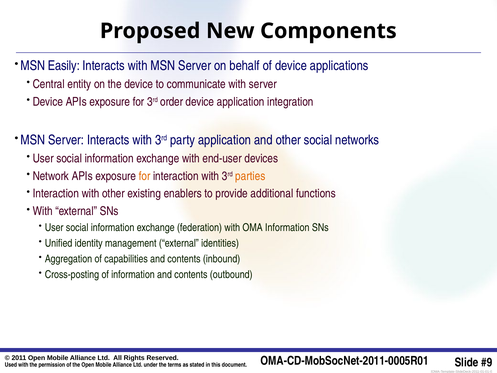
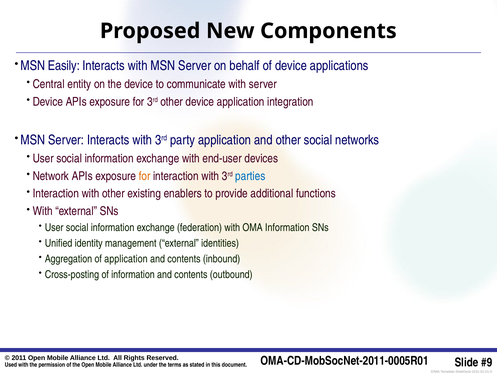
3rd order: order -> other (172, 102)
parties colour: orange -> blue (250, 176)
of capabilities: capabilities -> application (126, 259)
